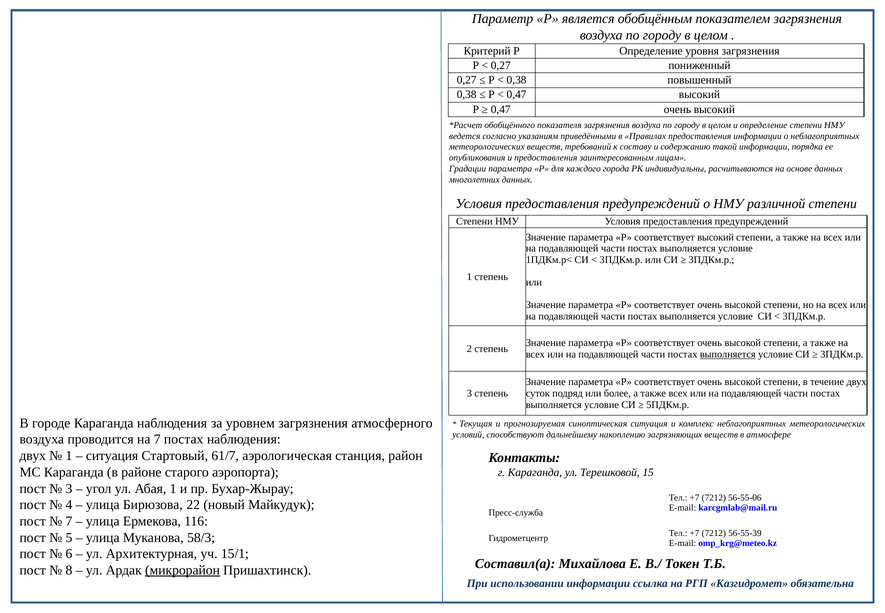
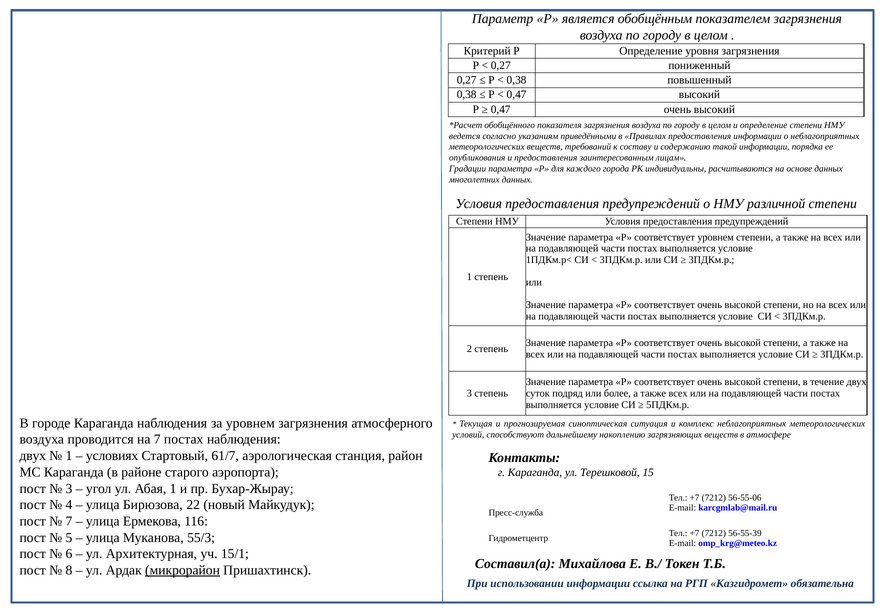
соответствует высокий: высокий -> уровнем (716, 237)
выполняется underline: present -> none (728, 354)
ситуация: ситуация -> условиях (112, 456)
58/3: 58/3 -> 55/3 (201, 537)
